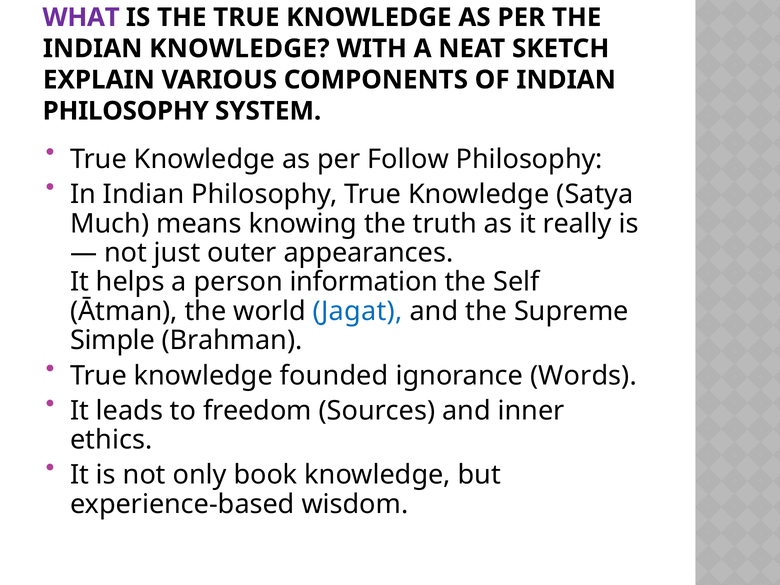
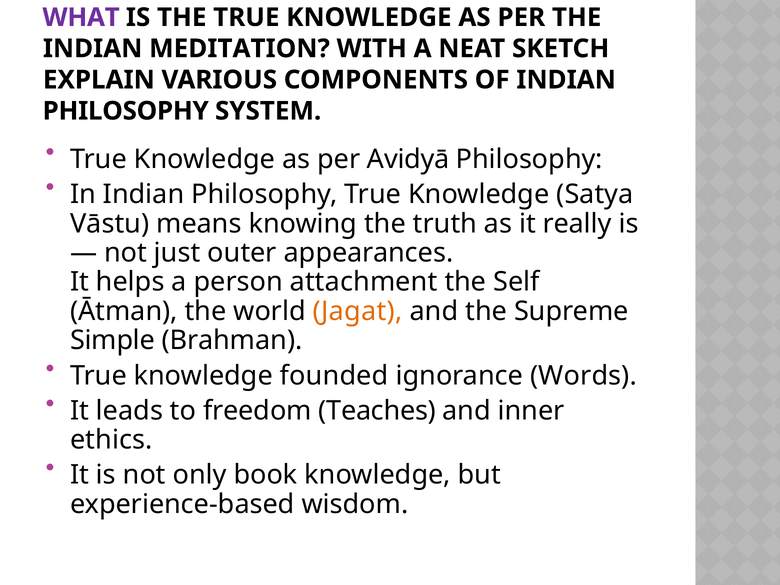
INDIAN KNOWLEDGE: KNOWLEDGE -> MEDITATION (240, 49)
Follow: Follow -> Avidyā (408, 159)
Much: Much -> Vāstu (110, 224)
information: information -> attachment (364, 282)
Jagat colour: blue -> orange (358, 311)
Sources: Sources -> Teaches (377, 411)
